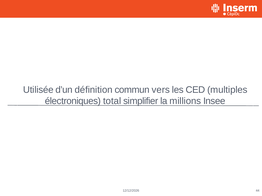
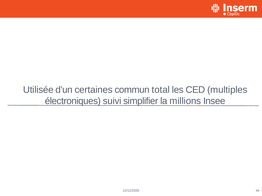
définition: définition -> certaines (94, 90)
vers: vers -> total (161, 90)
total: total -> suivi (112, 101)
